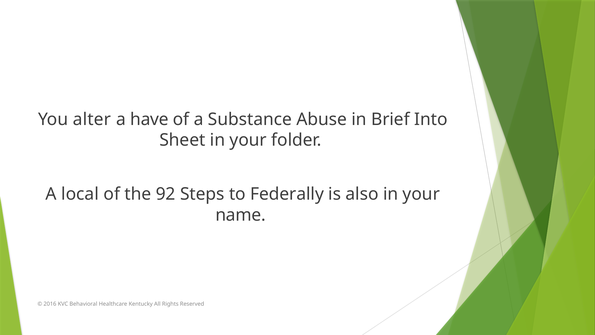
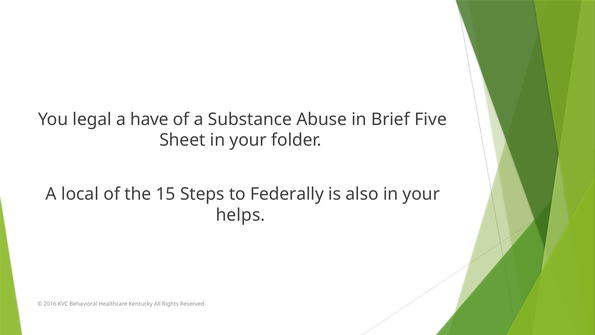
alter: alter -> legal (92, 119)
Into: Into -> Five (431, 119)
92: 92 -> 15 (166, 194)
name: name -> helps (240, 215)
